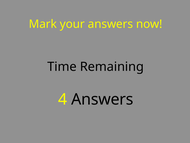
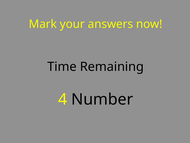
4 Answers: Answers -> Number (102, 99)
